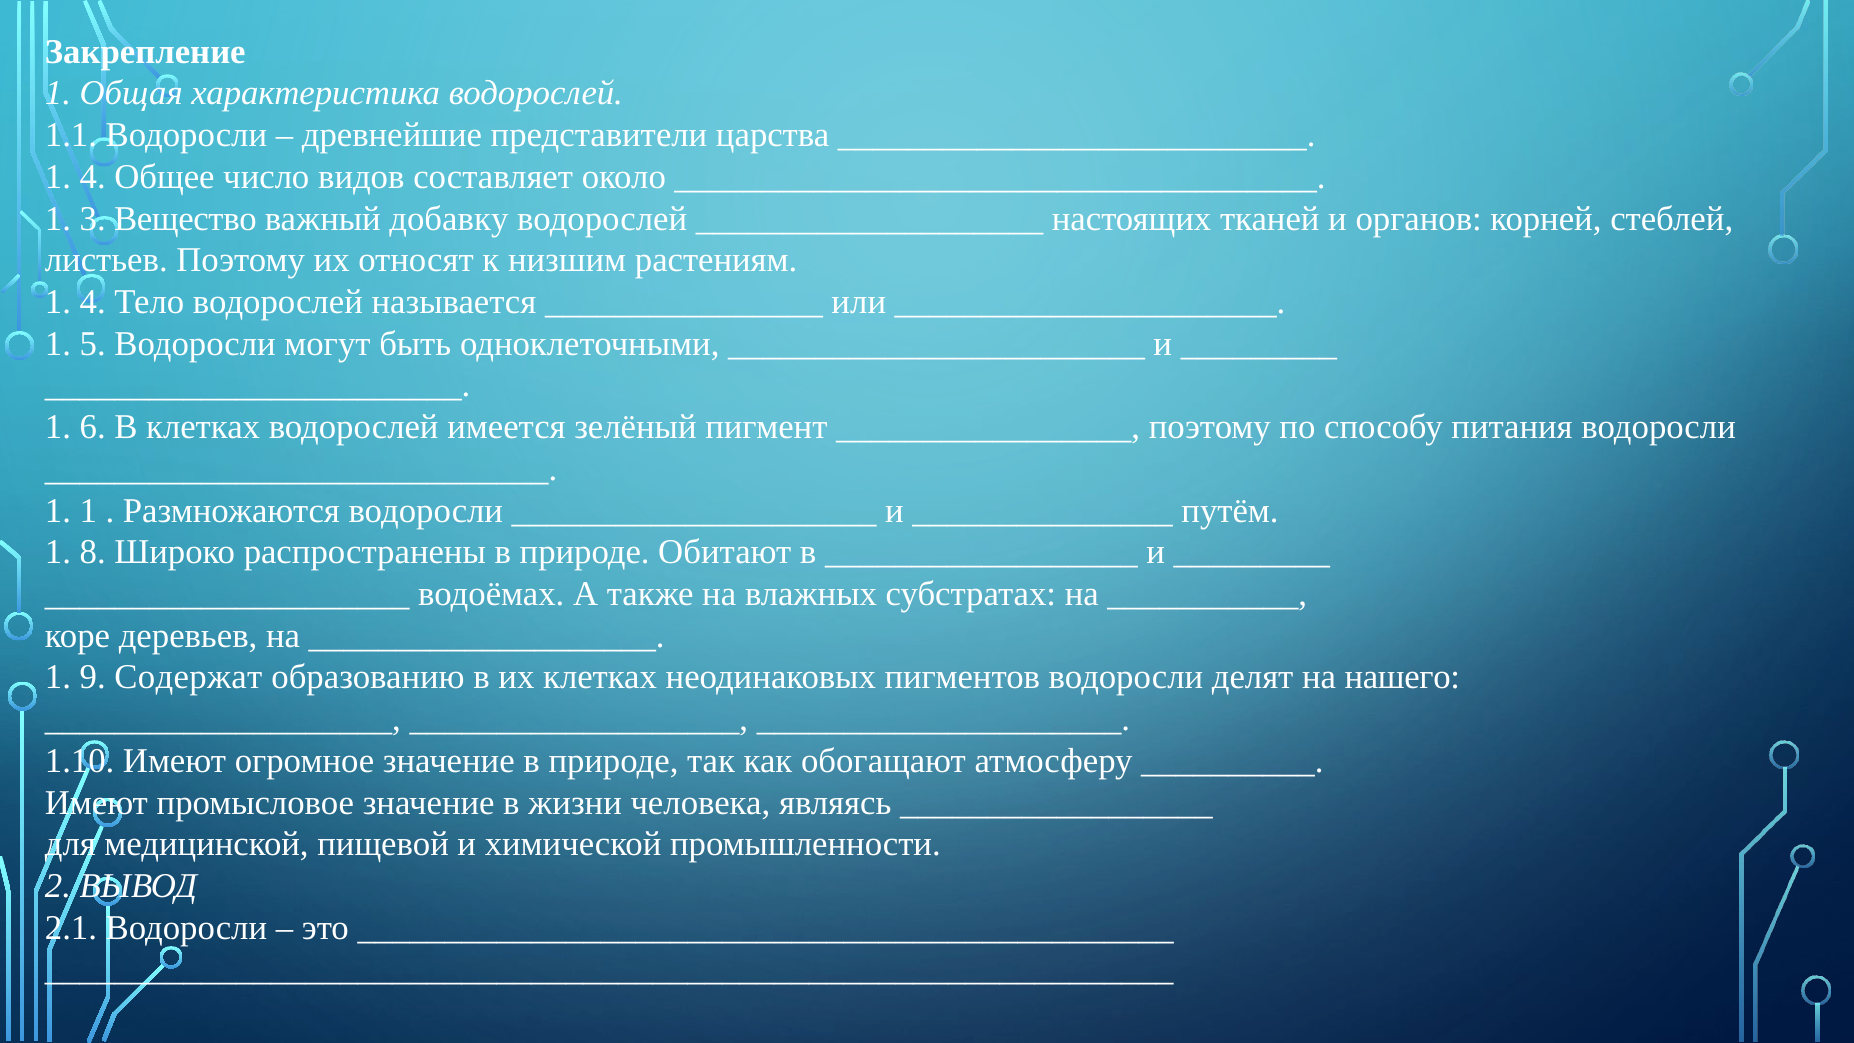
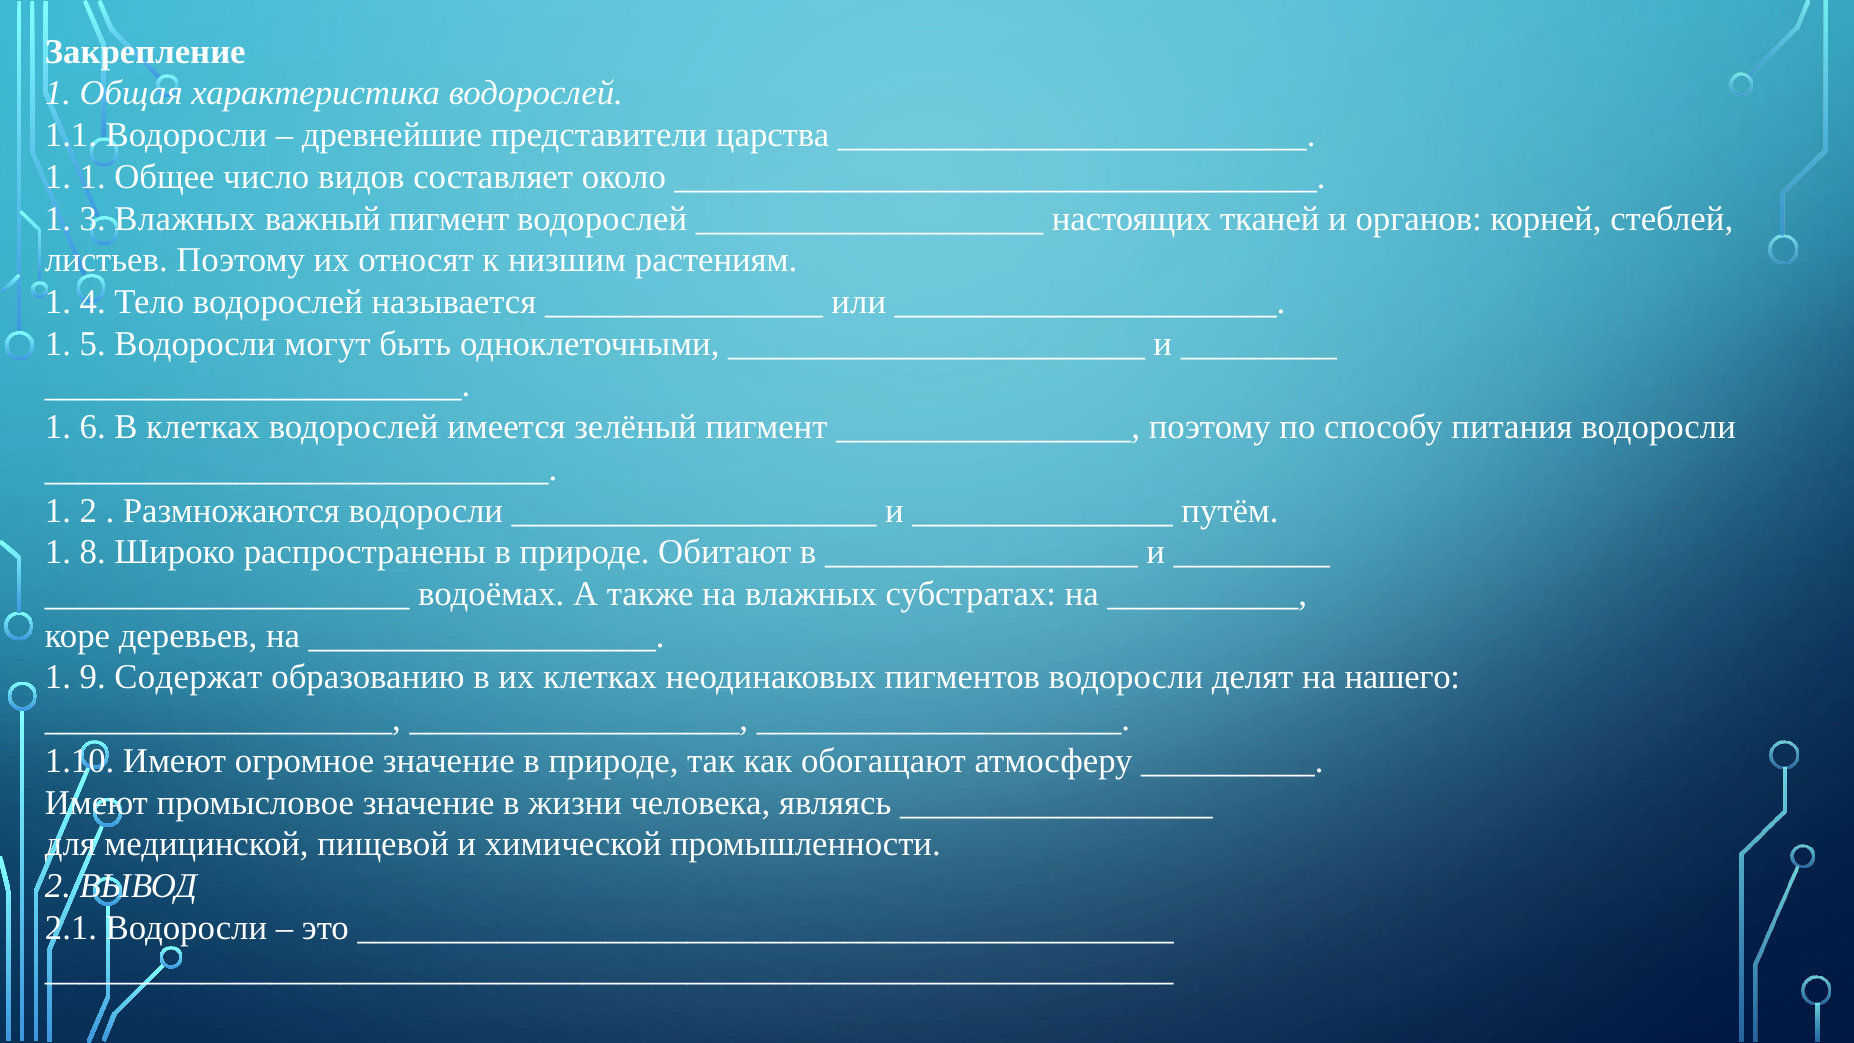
4: 4 -> 1 (93, 177)
3 Вещество: Вещество -> Влажных (185, 219)
важный добавку: добавку -> пигмент (449, 219)
1 1: 1 -> 2 (88, 511)
